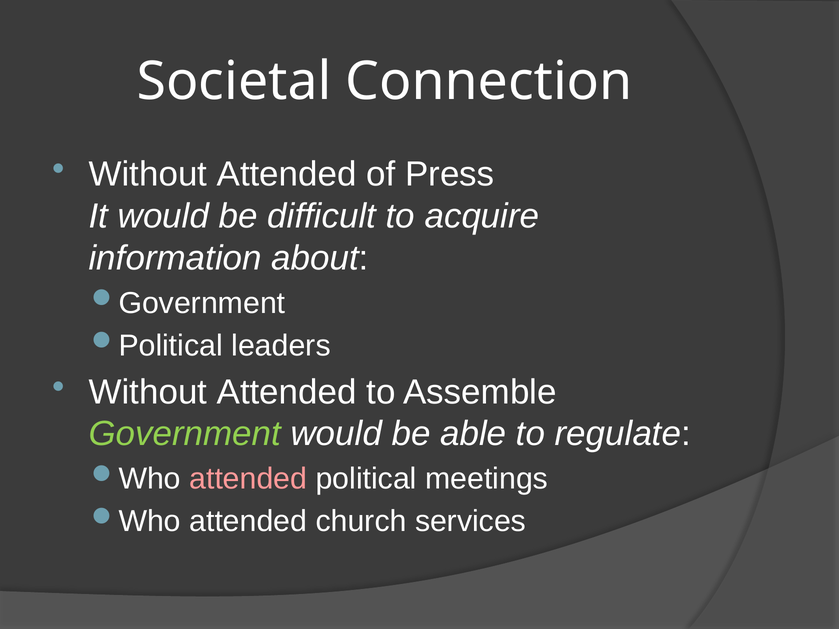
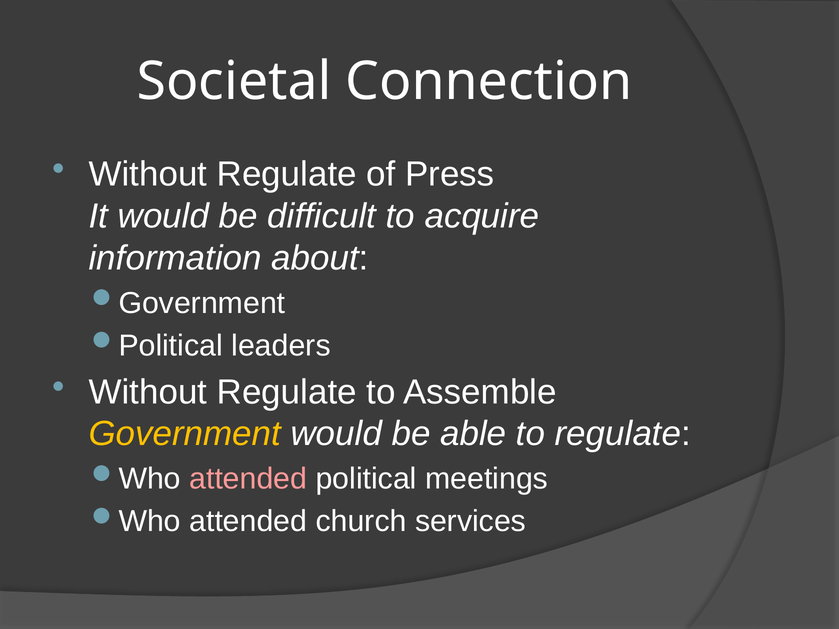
Attended: Attended -> Regulate (287, 174)
Attended: Attended -> Regulate (287, 392)
Government colour: light green -> yellow (185, 434)
